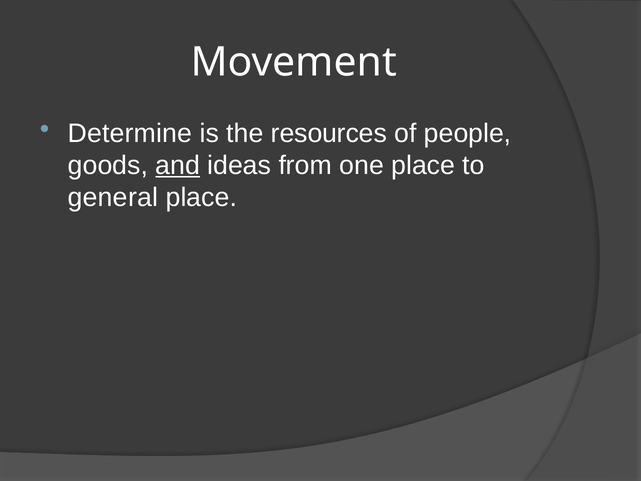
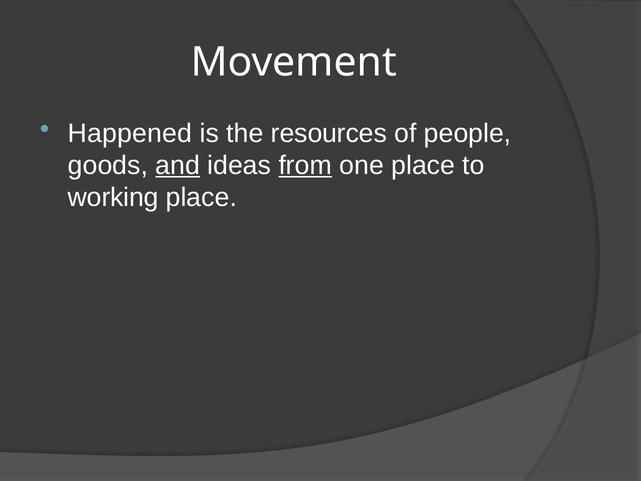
Determine: Determine -> Happened (130, 133)
from underline: none -> present (305, 165)
general: general -> working (113, 197)
